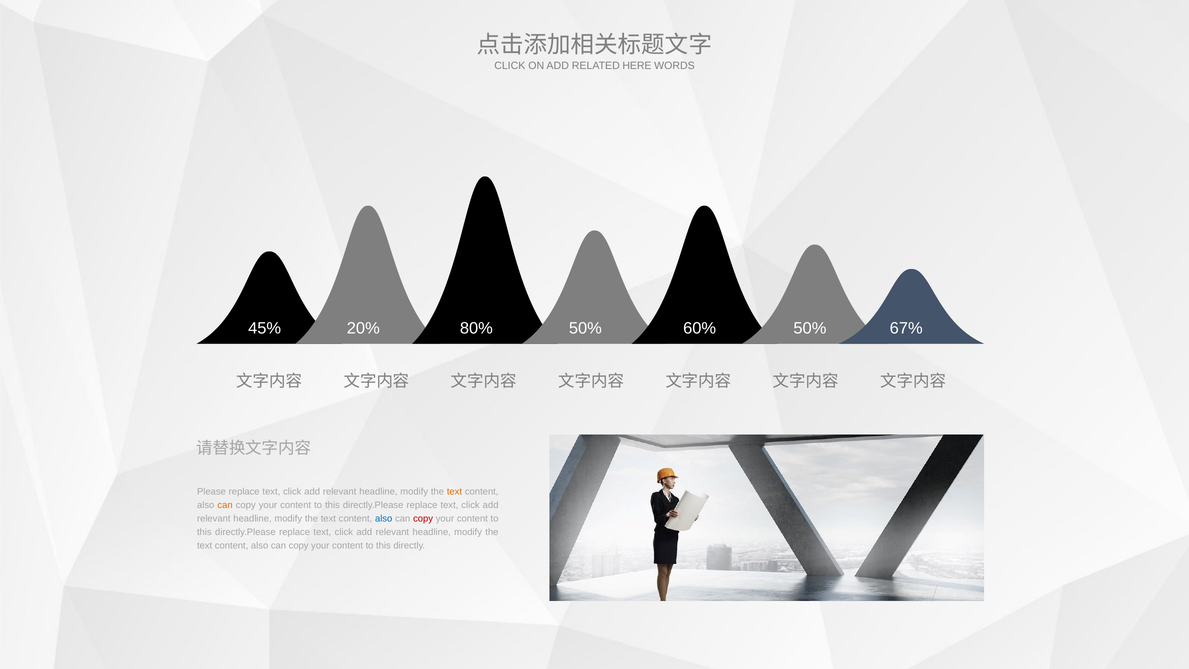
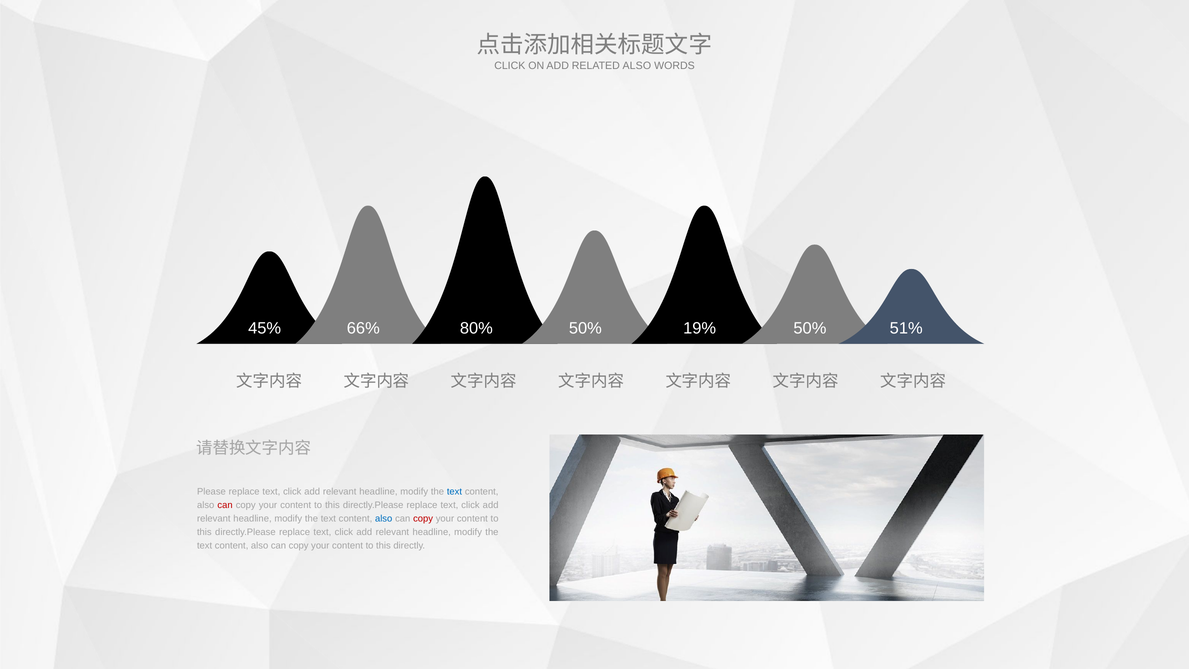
RELATED HERE: HERE -> ALSO (637, 66)
20%: 20% -> 66% (363, 328)
60%: 60% -> 19% (700, 328)
67%: 67% -> 51% (906, 328)
text colour: orange -> blue (454, 492)
can colour: orange -> red (225, 505)
